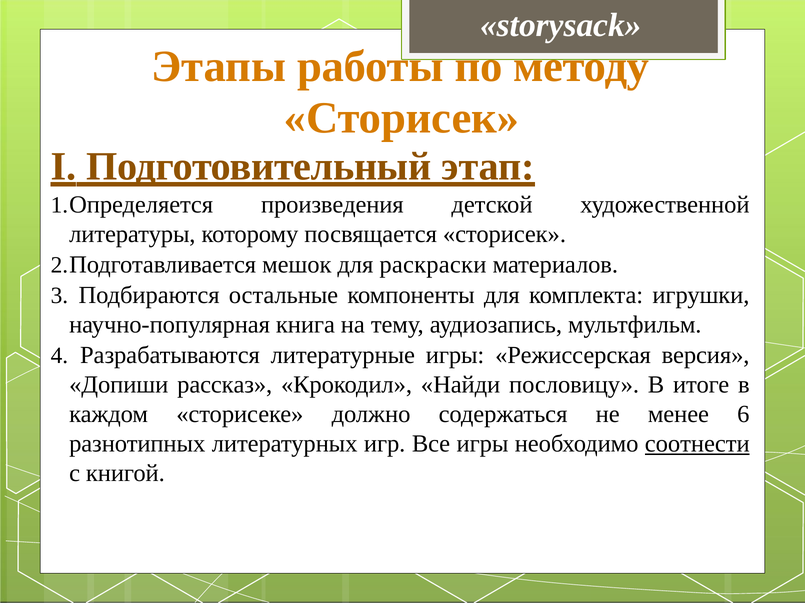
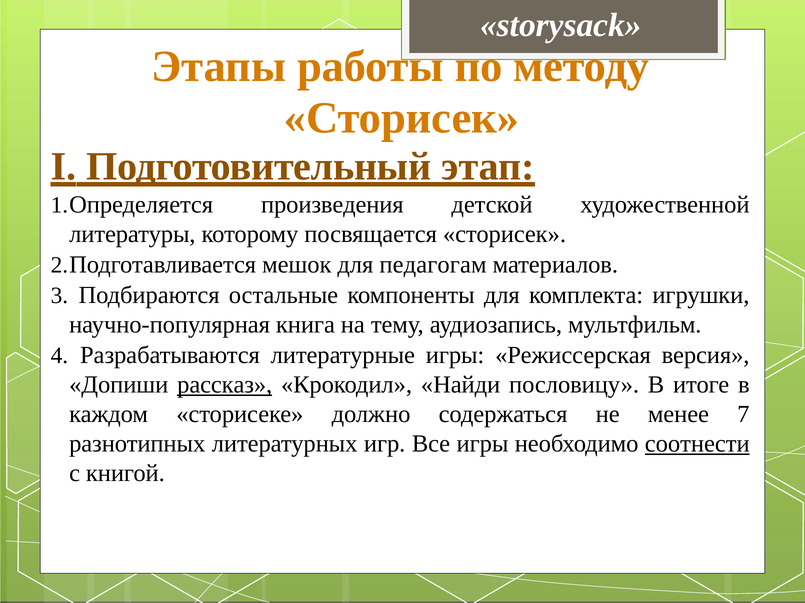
раскраски: раскраски -> педагогам (433, 265)
рассказ underline: none -> present (225, 385)
6: 6 -> 7 (743, 415)
